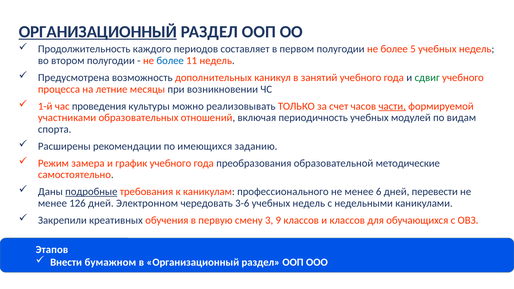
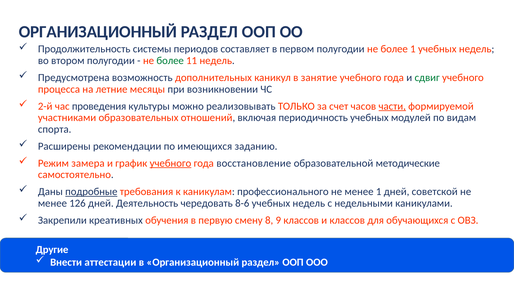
ОРГАНИЗАЦИОННЫЙ underline: present -> none (98, 32)
каждого: каждого -> системы (152, 49)
более 5: 5 -> 1 (413, 49)
более colour: blue -> green (170, 61)
занятий: занятий -> занятие (319, 78)
1-й: 1-й -> 2-й (45, 106)
учебного underline: none -> present (170, 163)
преобразования: преобразования -> восстановление (254, 163)
менее 6: 6 -> 1 (379, 192)
перевести: перевести -> советской (435, 192)
Электронном: Электронном -> Деятельность (147, 203)
3-6: 3-6 -> 8-6 (242, 203)
3: 3 -> 8 (269, 220)
Этапов: Этапов -> Другие (52, 250)
бумажном: бумажном -> аттестации (110, 262)
